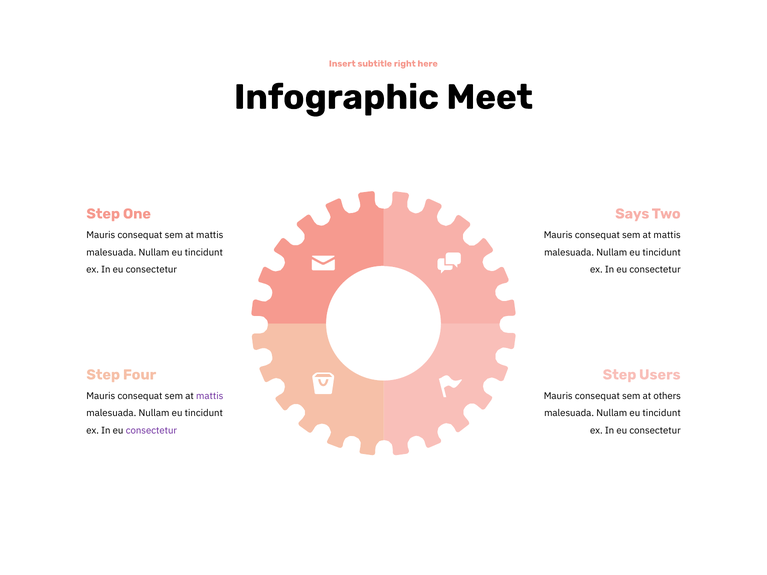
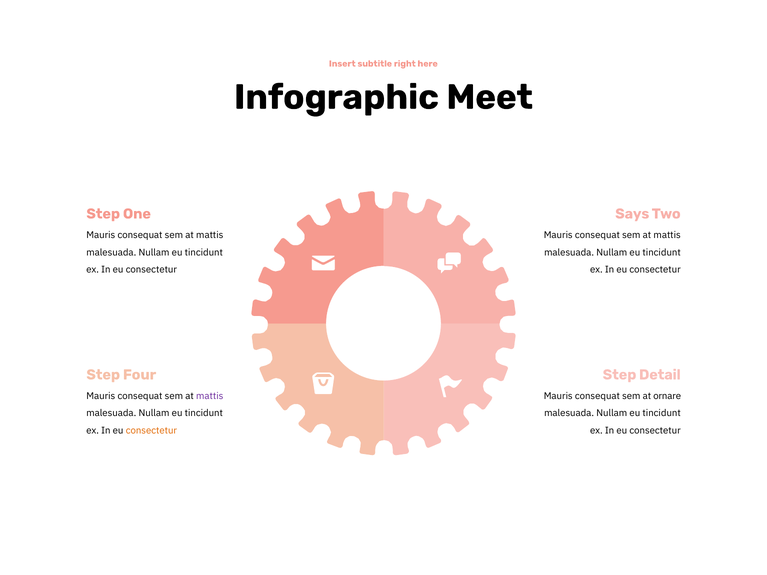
Users: Users -> Detail (660, 375)
others: others -> ornare (667, 396)
consectetur colour: purple -> orange (151, 431)
